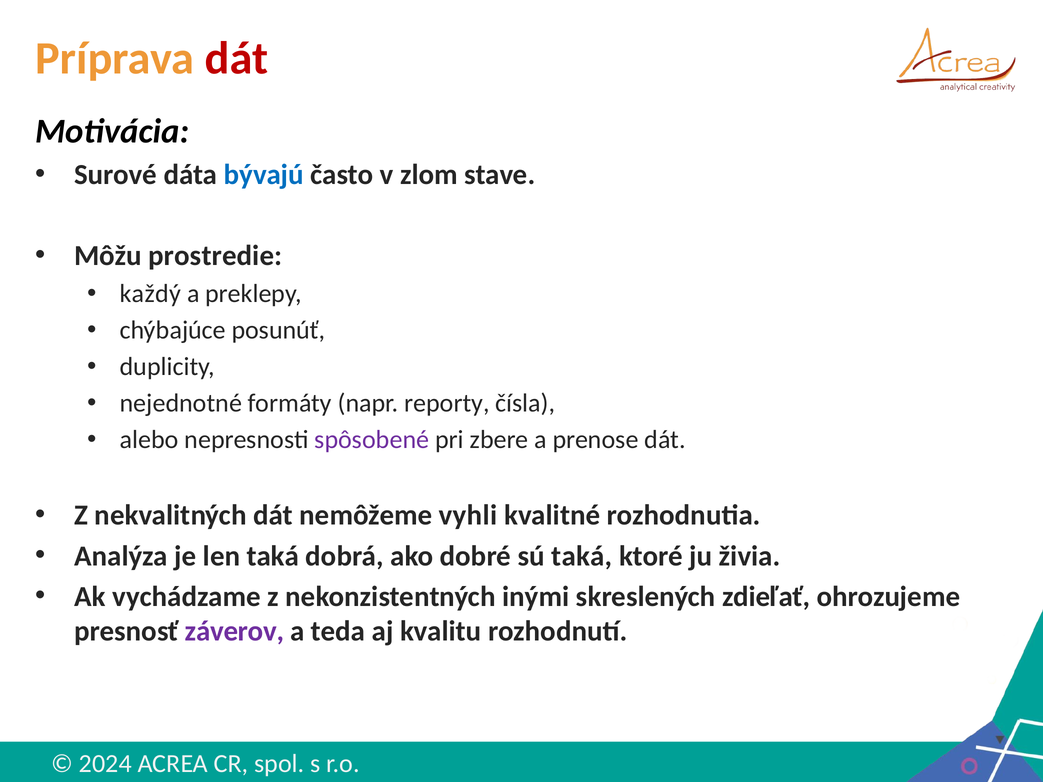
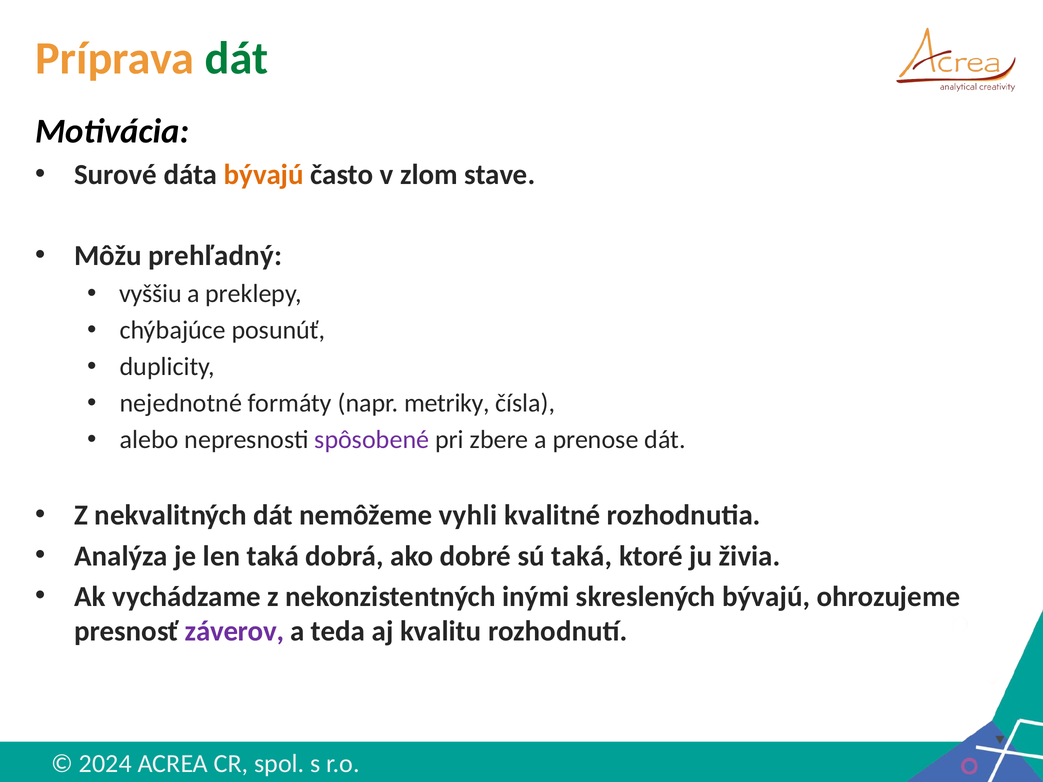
dát colour: red -> green (237, 59)
bývajú colour: blue -> orange (264, 175)
prostredie: prostredie -> prehľadný (215, 256)
každý: každý -> vyššiu (151, 294)
reporty: reporty -> metriky (447, 404)
skreslených zdieľať: zdieľať -> bývajú (766, 597)
